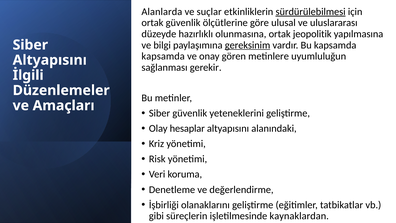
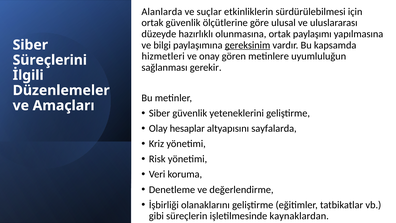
sürdürülebilmesi underline: present -> none (311, 12)
jeopolitik: jeopolitik -> paylaşımı (312, 34)
kapsamda: kapsamda -> hizmetleri (163, 56)
Altyapısını: Altyapısını -> Süreçlerini (50, 60)
alanındaki: alanındaki -> sayfalarda (274, 128)
